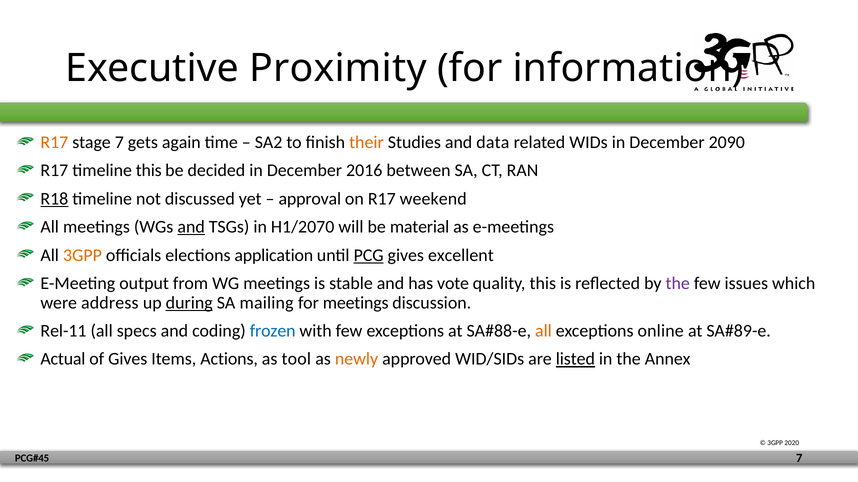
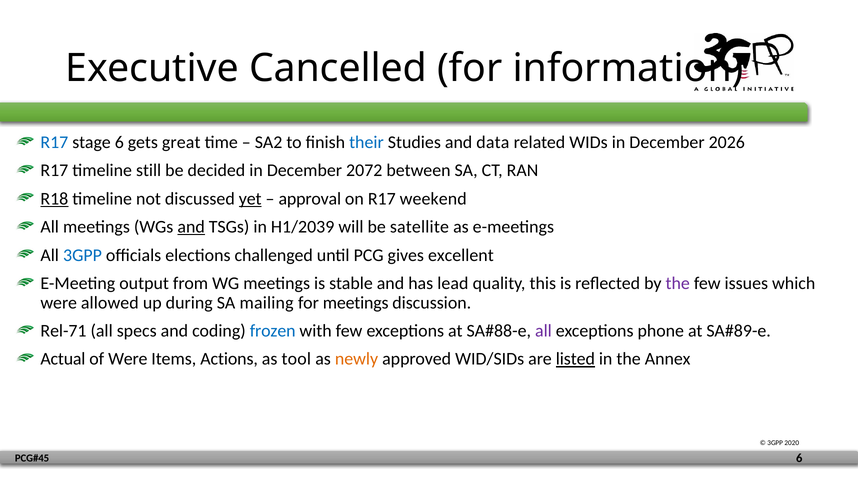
Proximity: Proximity -> Cancelled (338, 69)
R17 colour: orange -> blue (54, 143)
stage 7: 7 -> 6 (119, 143)
again: again -> great (181, 143)
their colour: orange -> blue (366, 143)
2090: 2090 -> 2026 (727, 143)
timeline this: this -> still (149, 171)
2016: 2016 -> 2072 (364, 171)
yet underline: none -> present (250, 199)
H1/2070: H1/2070 -> H1/2039 (303, 227)
material: material -> satellite (419, 227)
3GPP colour: orange -> blue (82, 255)
application: application -> challenged (274, 255)
PCG underline: present -> none (369, 255)
vote: vote -> lead (453, 284)
address: address -> allowed (110, 303)
during underline: present -> none (189, 303)
Rel-11: Rel-11 -> Rel-71 (63, 331)
all colour: orange -> purple (543, 331)
online: online -> phone (661, 331)
of Gives: Gives -> Were (128, 360)
7: 7 -> 6 (799, 459)
